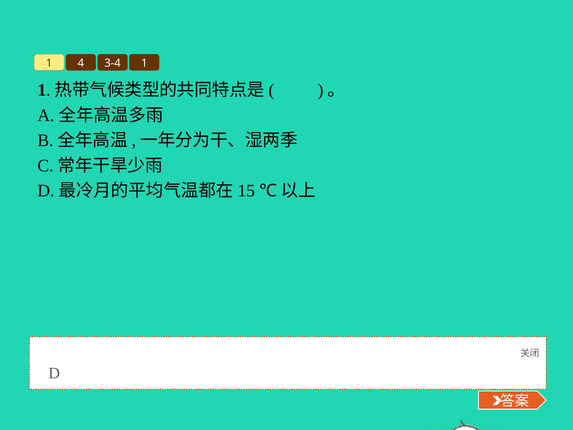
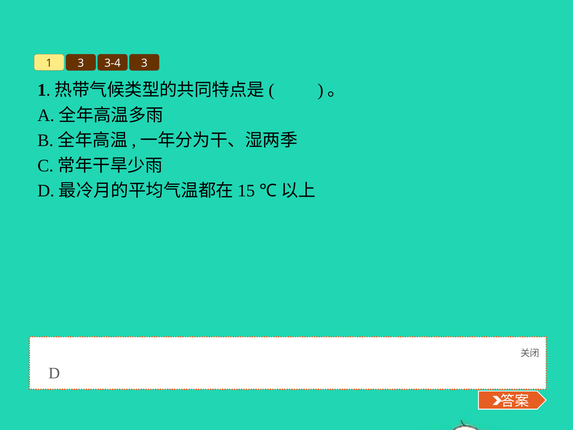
1 4: 4 -> 3 (81, 63)
3-4 1: 1 -> 3 (144, 63)
